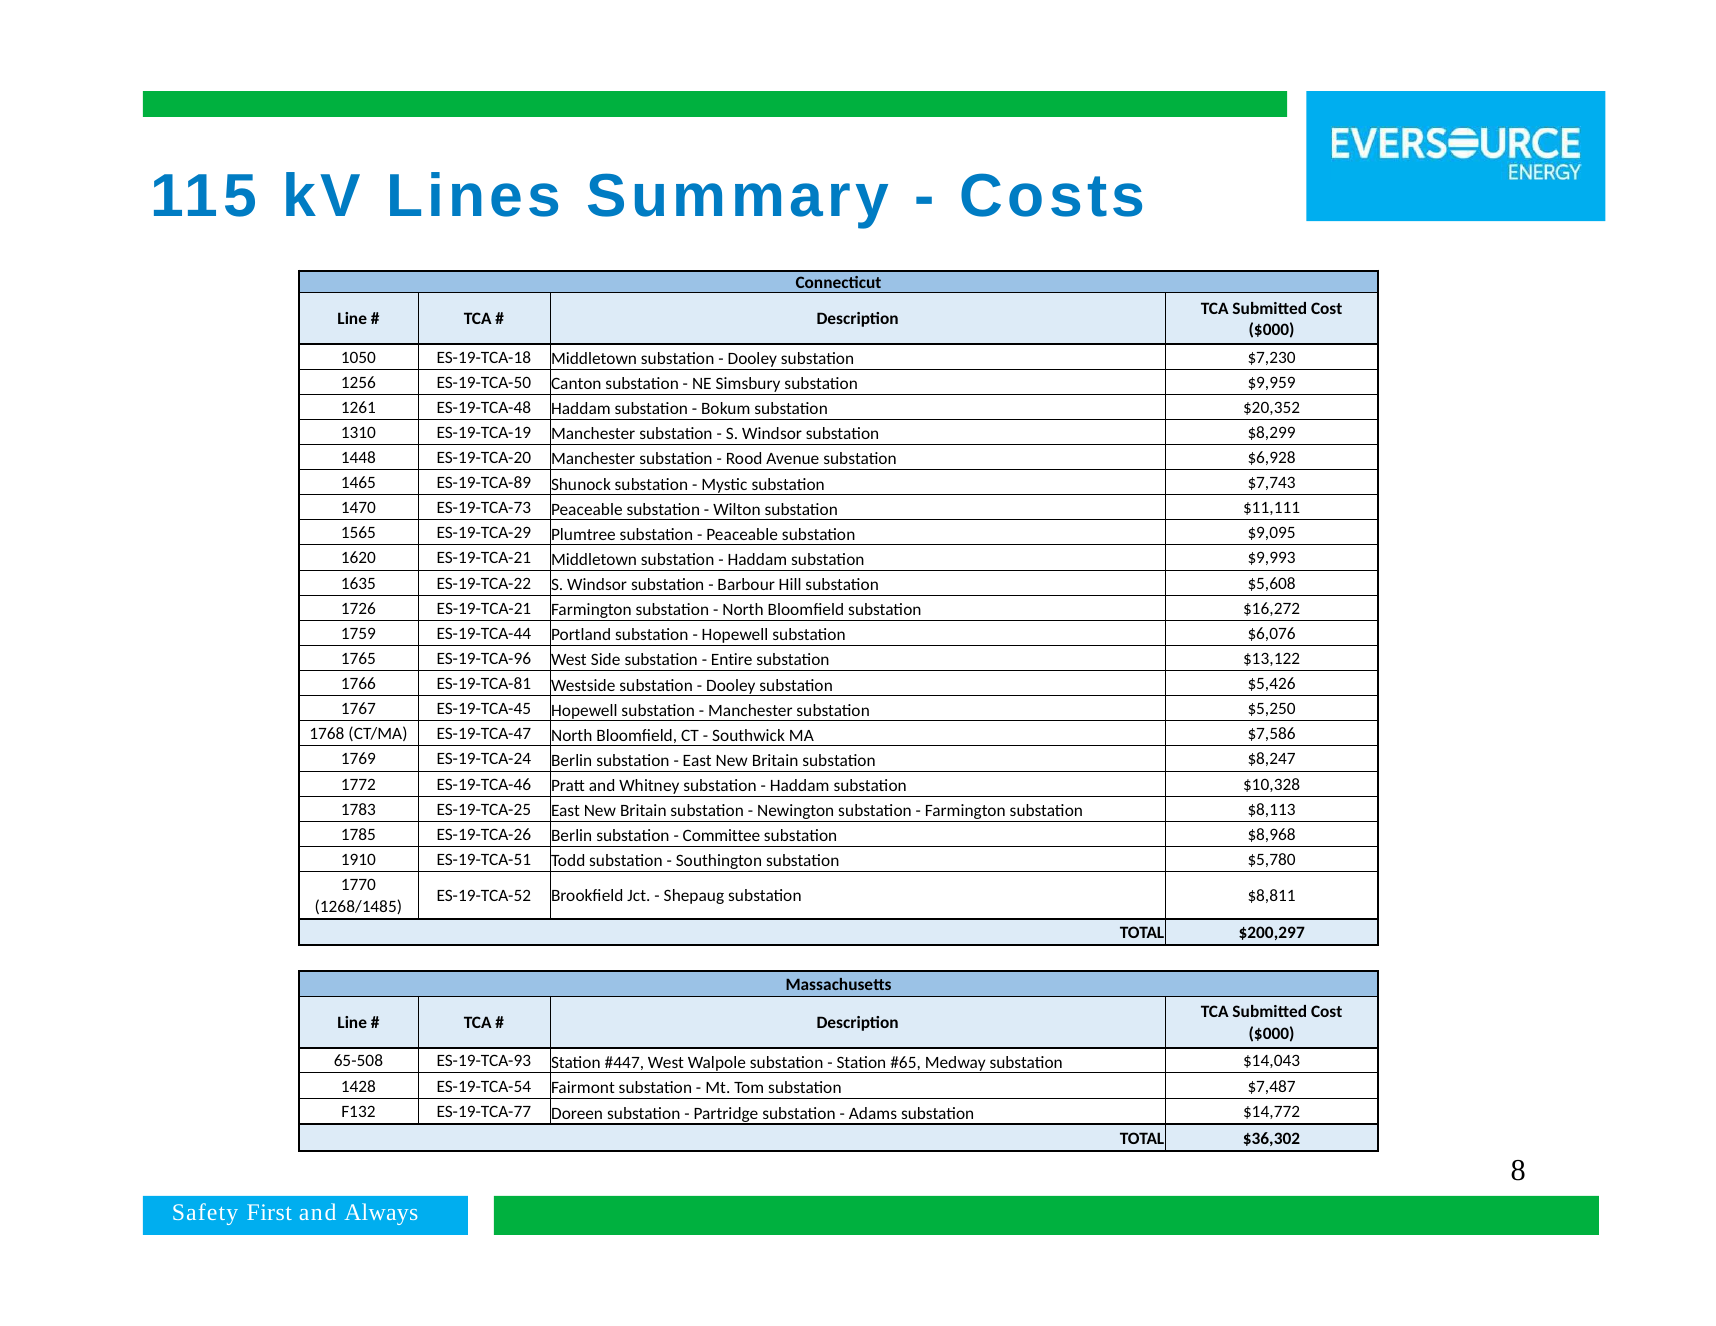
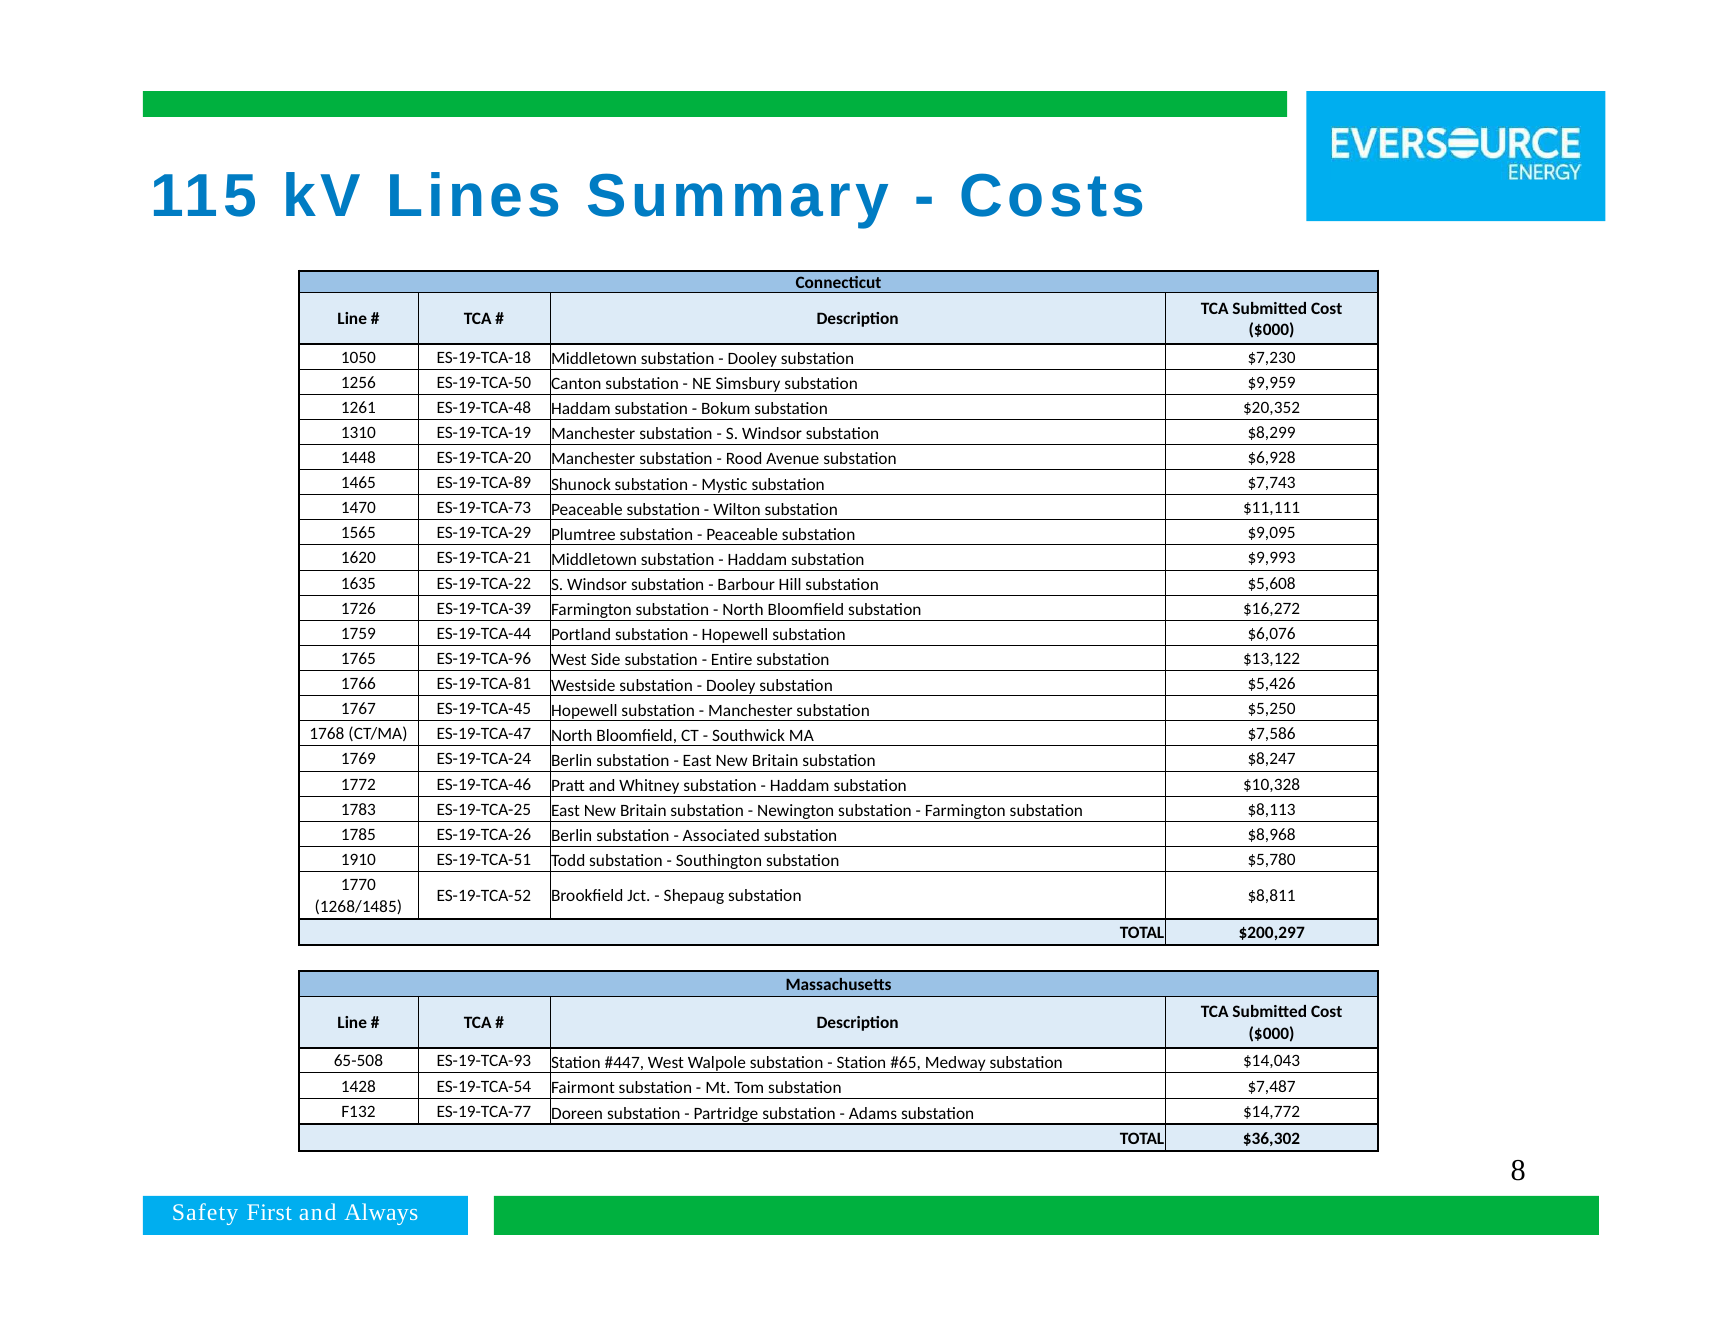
1726 ES-19-TCA-21: ES-19-TCA-21 -> ES-19-TCA-39 (484, 609)
Committee: Committee -> Associated (721, 836)
